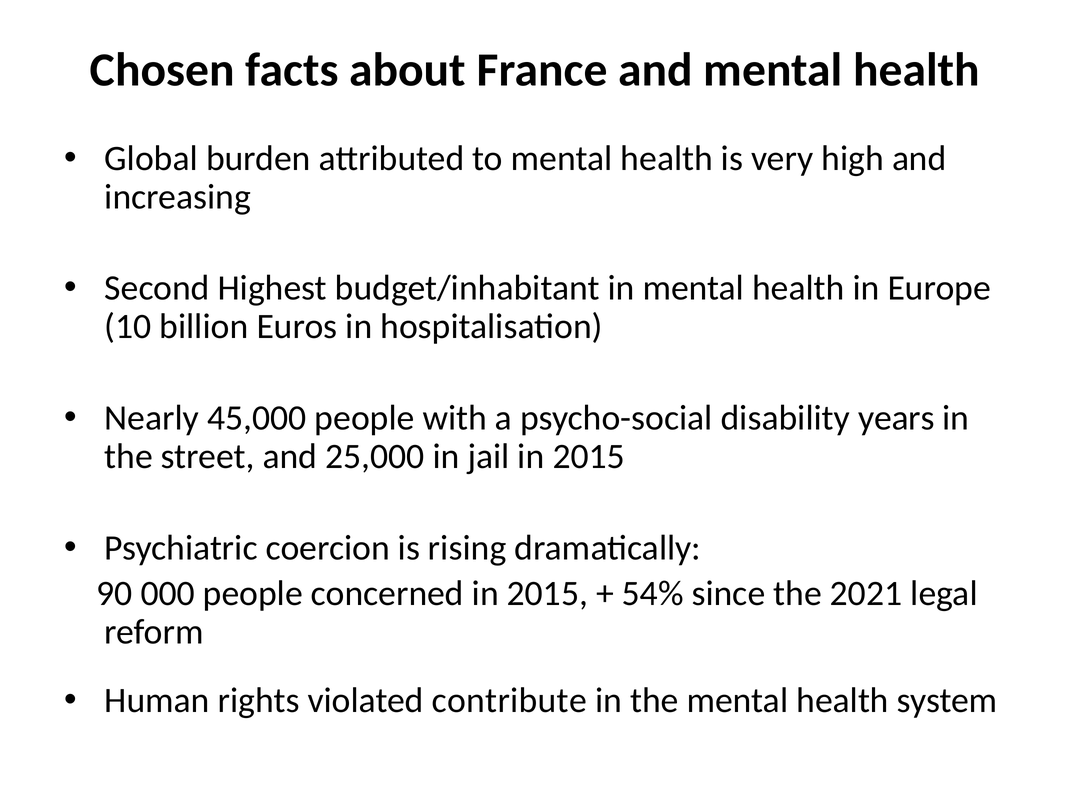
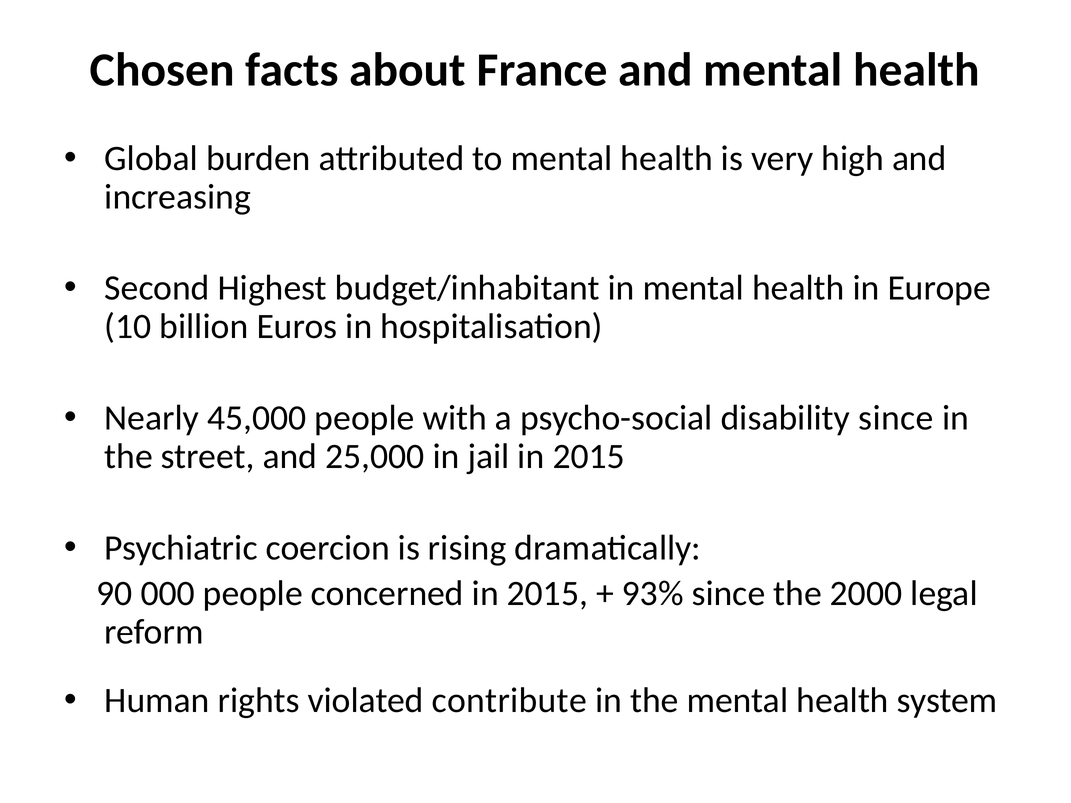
disability years: years -> since (896, 418)
54%: 54% -> 93% (653, 594)
2021: 2021 -> 2000 (866, 594)
